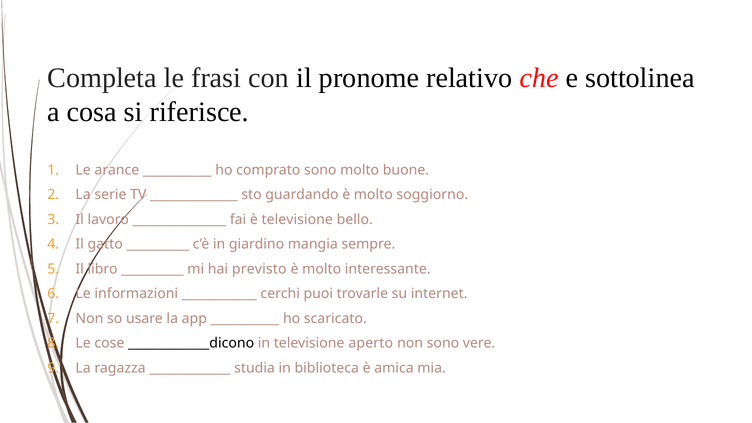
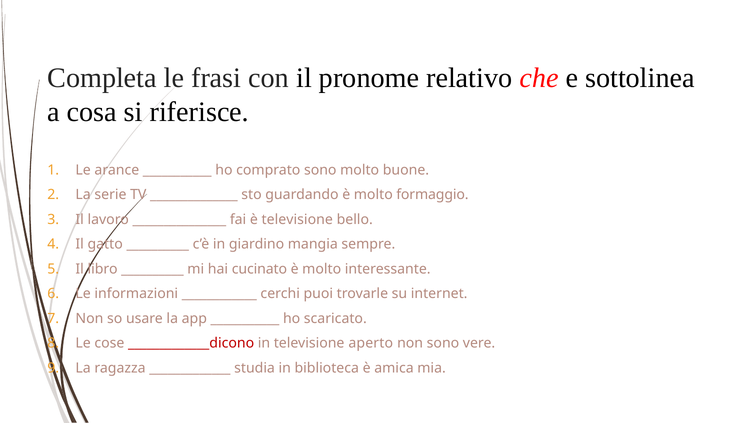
soggiorno: soggiorno -> formaggio (432, 195)
previsto: previsto -> cucinato (259, 269)
_____________dicono colour: black -> red (191, 343)
